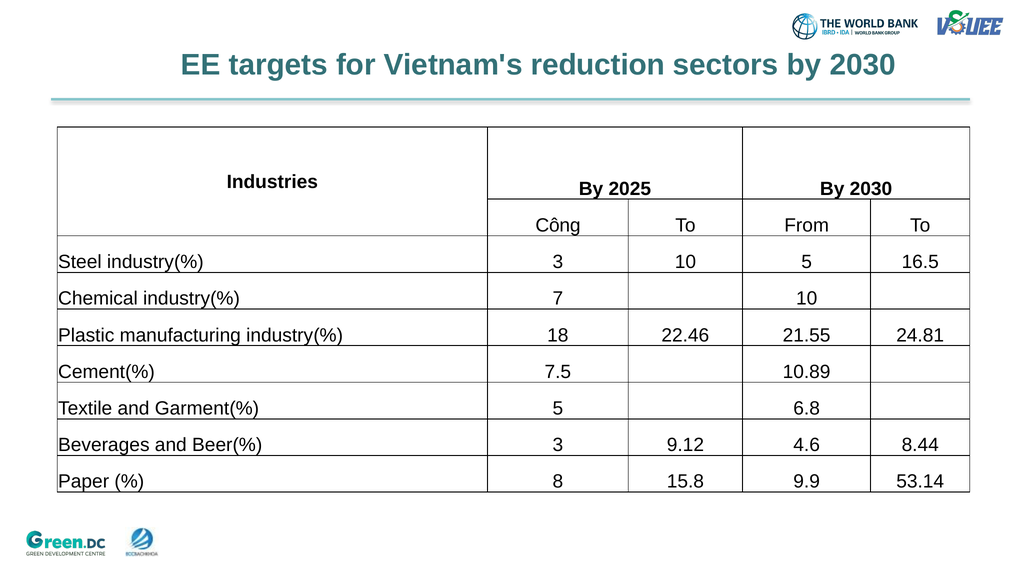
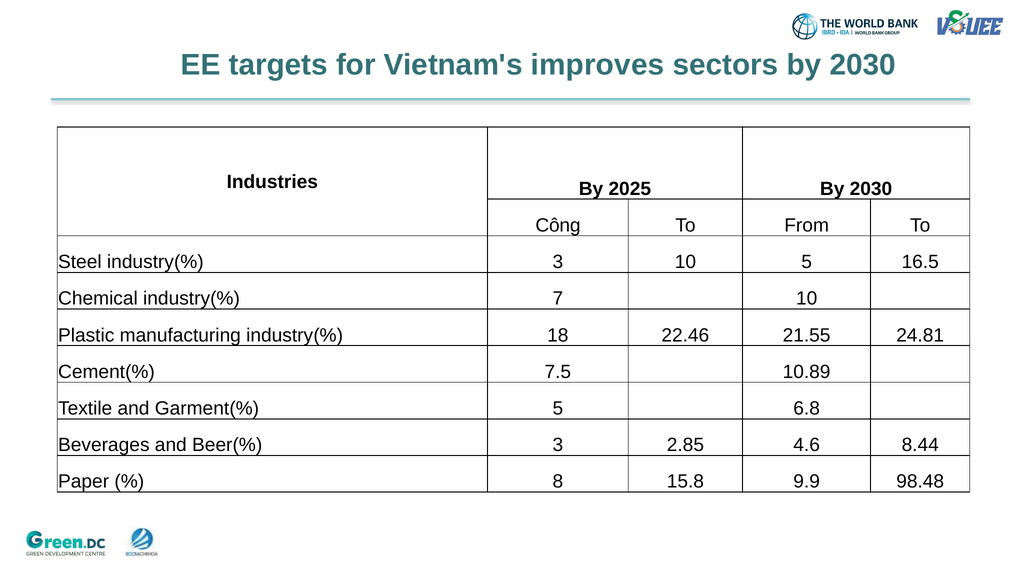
reduction: reduction -> improves (598, 65)
9.12: 9.12 -> 2.85 (685, 445)
53.14: 53.14 -> 98.48 (920, 482)
